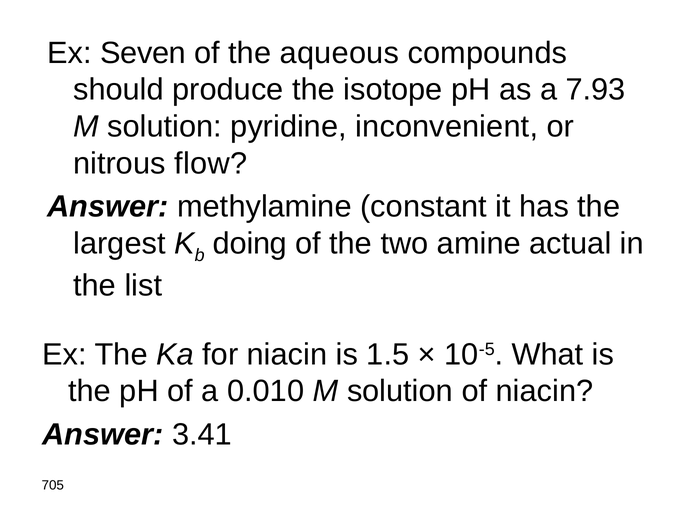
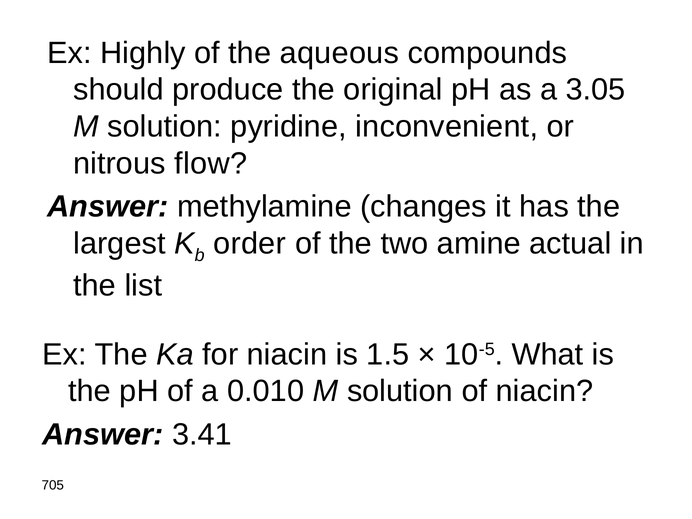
Seven: Seven -> Highly (143, 53)
isotope: isotope -> original (393, 90)
7.93: 7.93 -> 3.05 (596, 90)
constant: constant -> changes (424, 207)
doing: doing -> order (250, 244)
